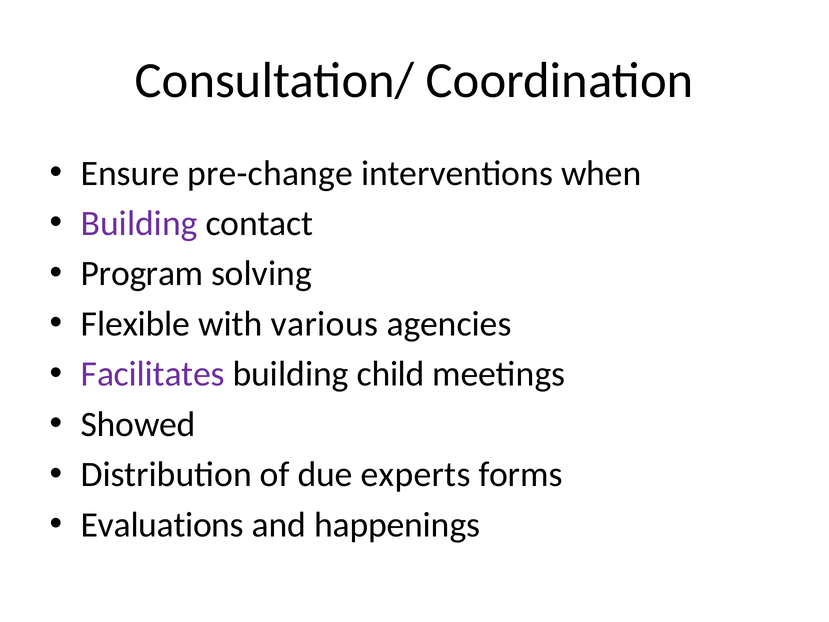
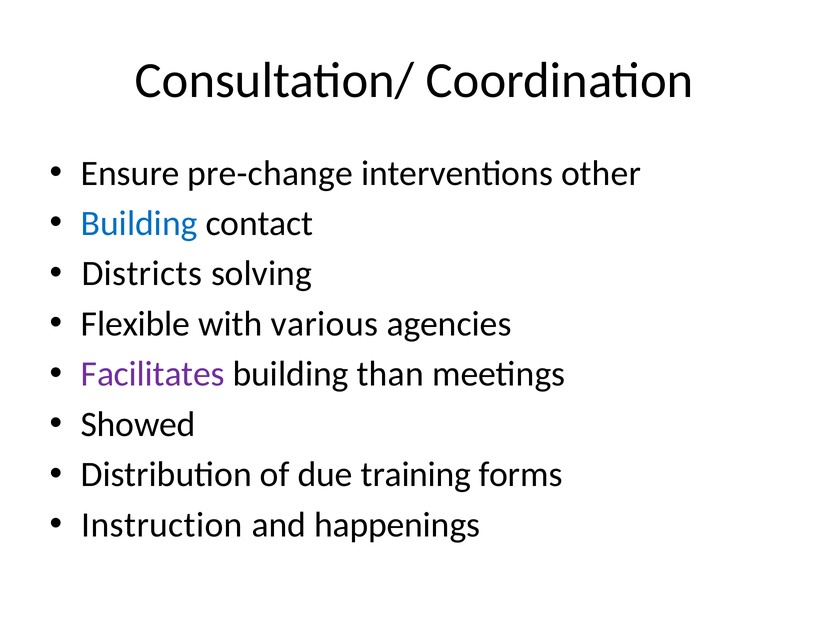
when: when -> other (601, 173)
Building colour: purple -> blue (139, 223)
Program: Program -> Districts (142, 274)
child: child -> than (390, 374)
experts: experts -> training (416, 475)
Evaluations: Evaluations -> Instruction (162, 525)
